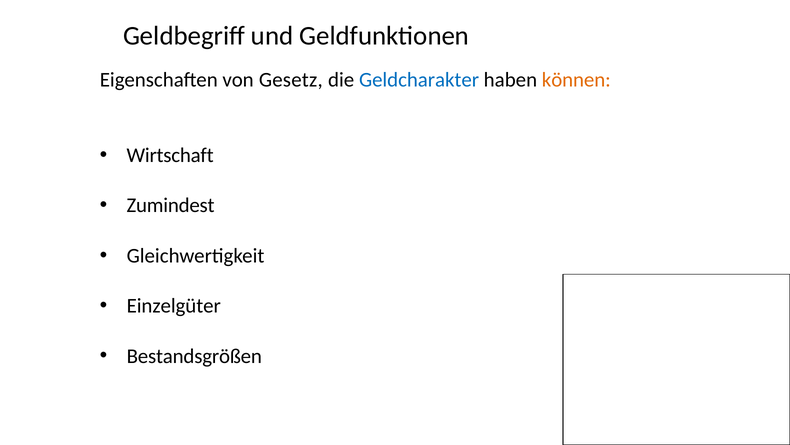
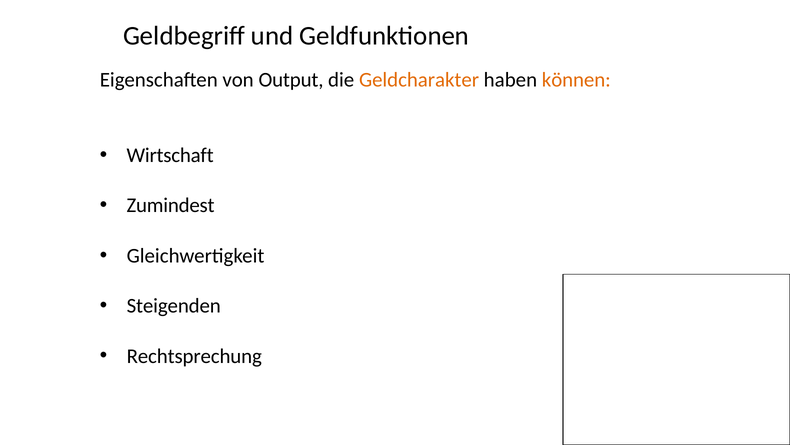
Gesetz: Gesetz -> Output (291, 80)
Geldcharakter colour: blue -> orange (419, 80)
Einzelgüter: Einzelgüter -> Steigenden (174, 306)
Bestandsgrößen: Bestandsgrößen -> Rechtsprechung (194, 356)
